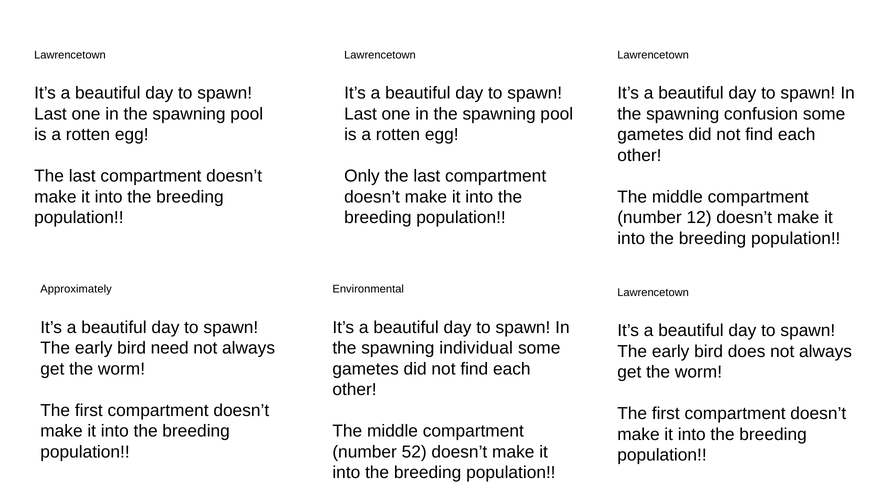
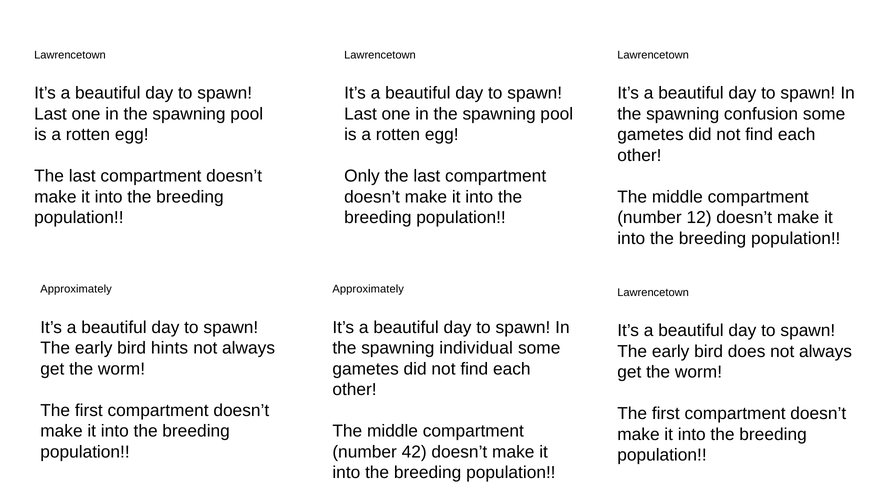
Environmental: Environmental -> Approximately (368, 289)
need: need -> hints (170, 348)
52: 52 -> 42 (414, 452)
